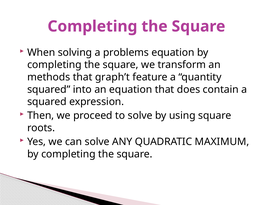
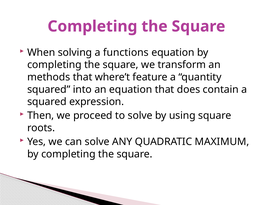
problems: problems -> functions (126, 52)
graph’t: graph’t -> where’t (113, 77)
